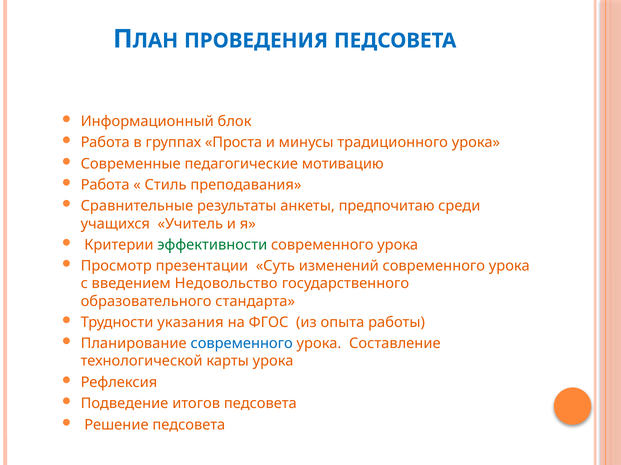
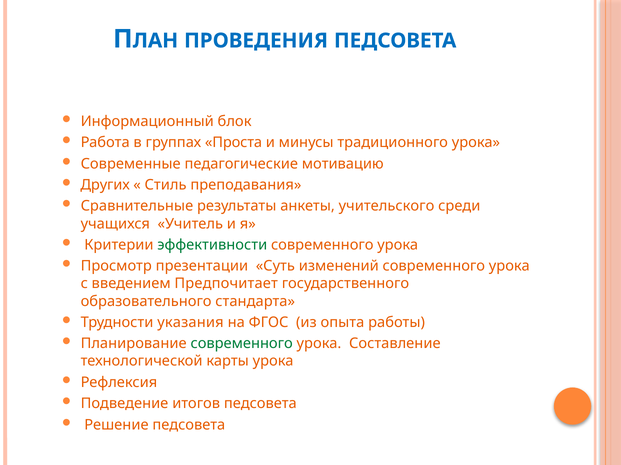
Работа: Работа -> Других (105, 185)
предпочитаю: предпочитаю -> учительского (387, 206)
Недовольство: Недовольство -> Предпочитает (226, 284)
современного colour: blue -> green (242, 344)
